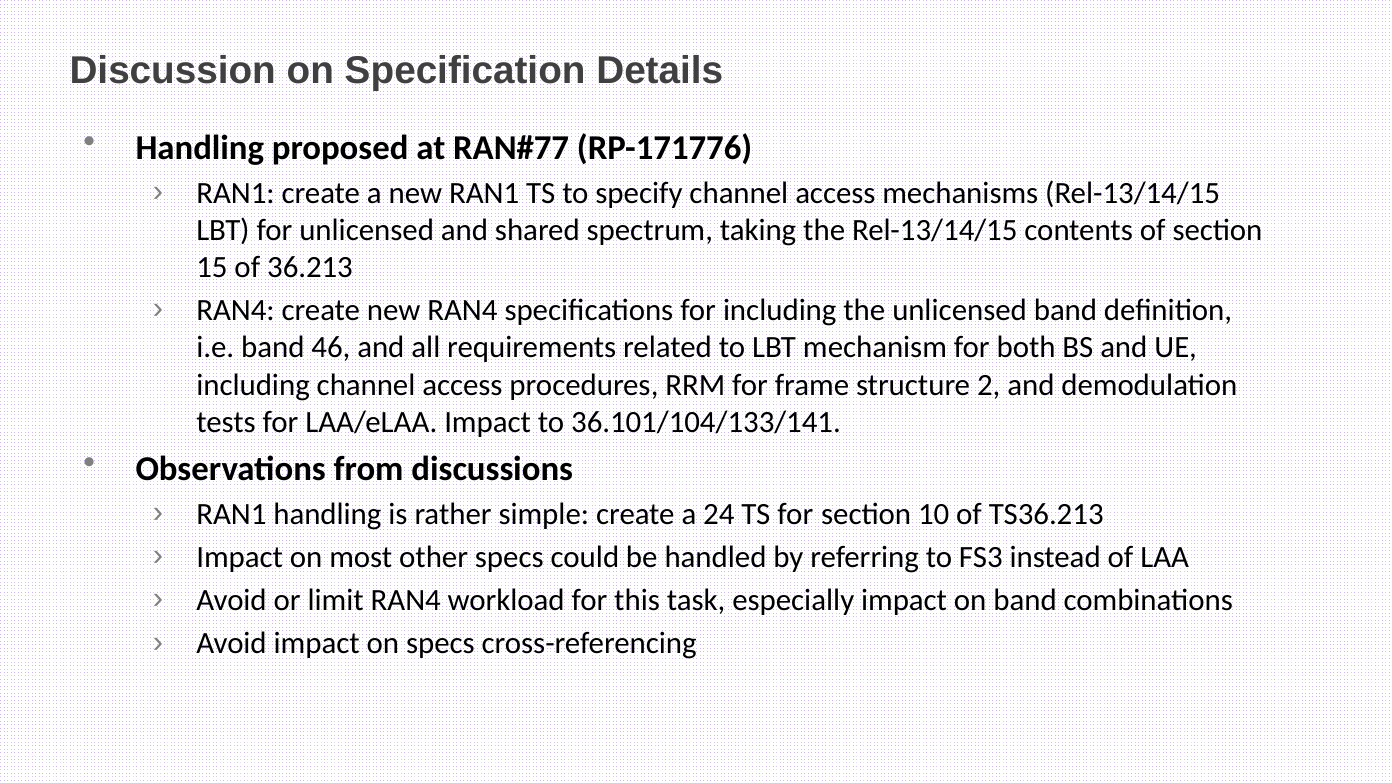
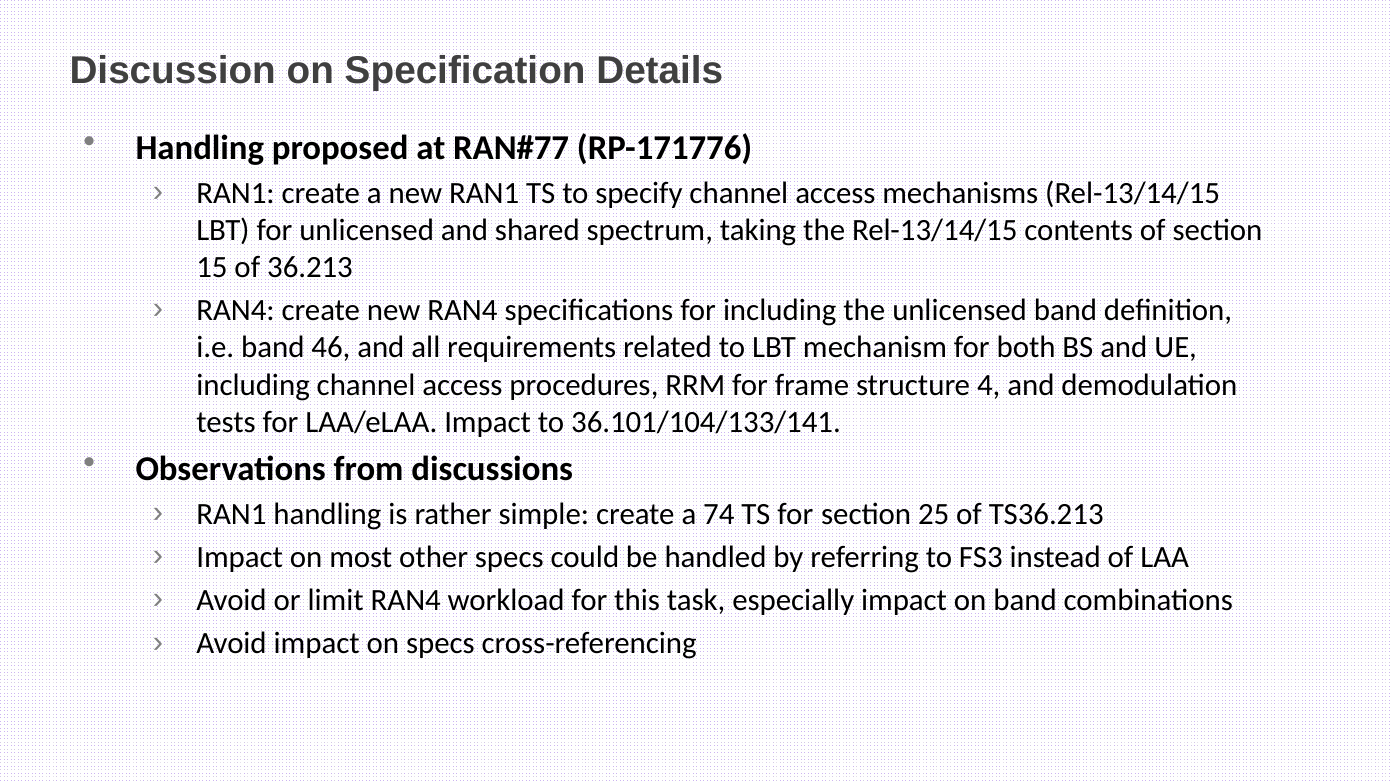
2: 2 -> 4 (989, 385)
24: 24 -> 74 (719, 514)
10: 10 -> 25 (934, 514)
